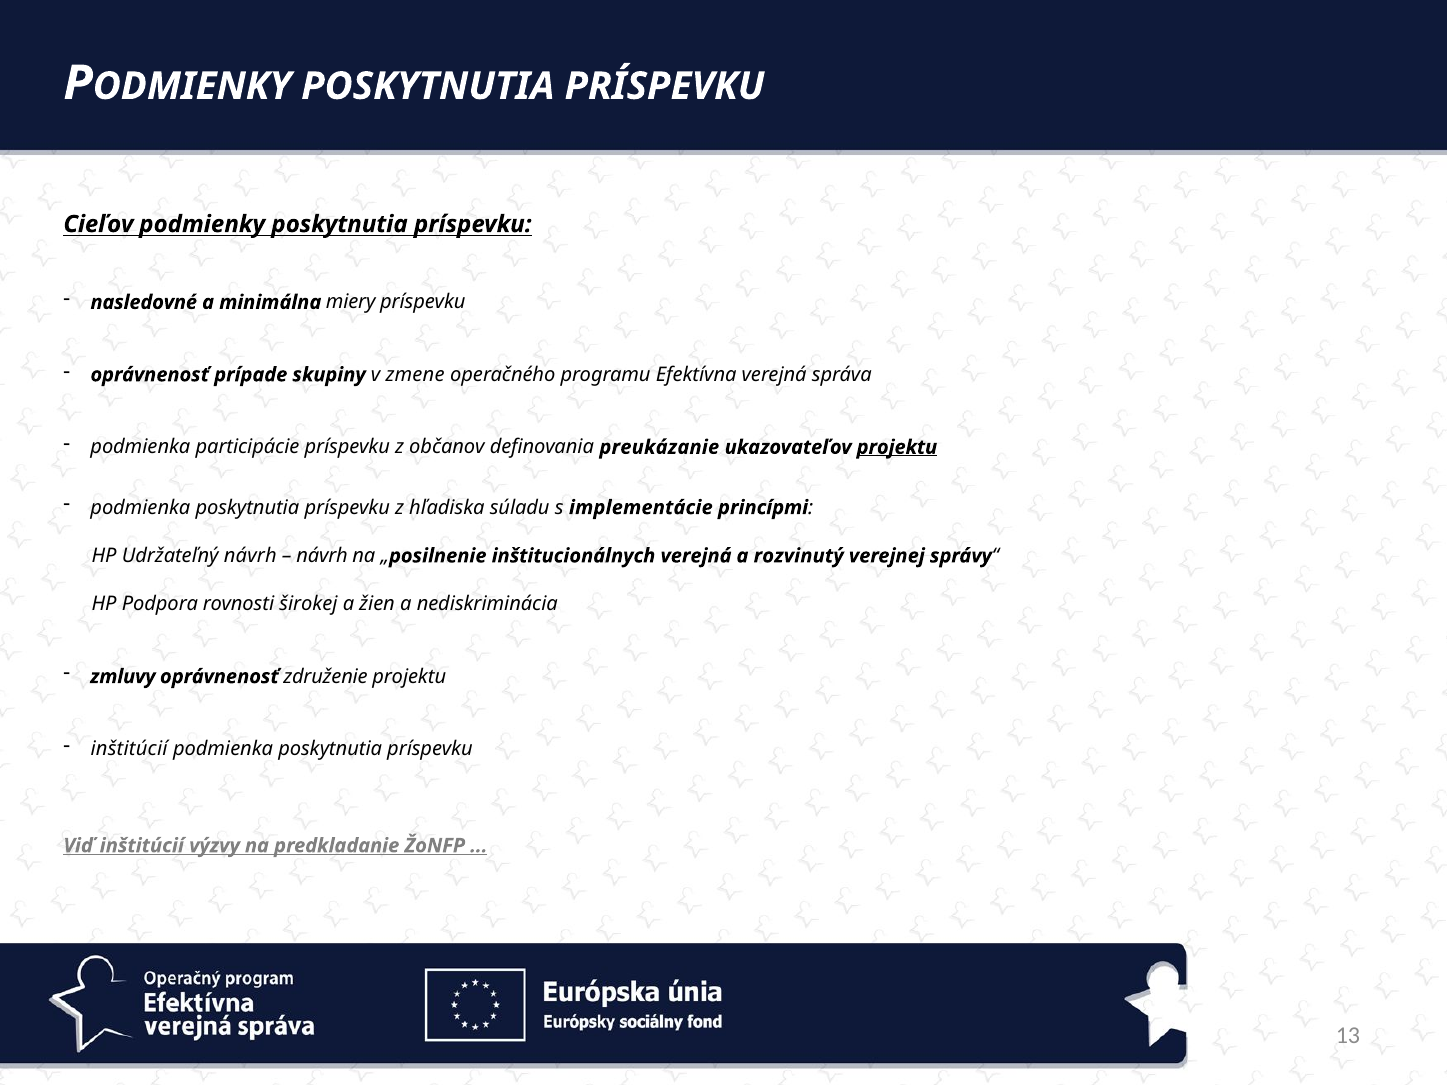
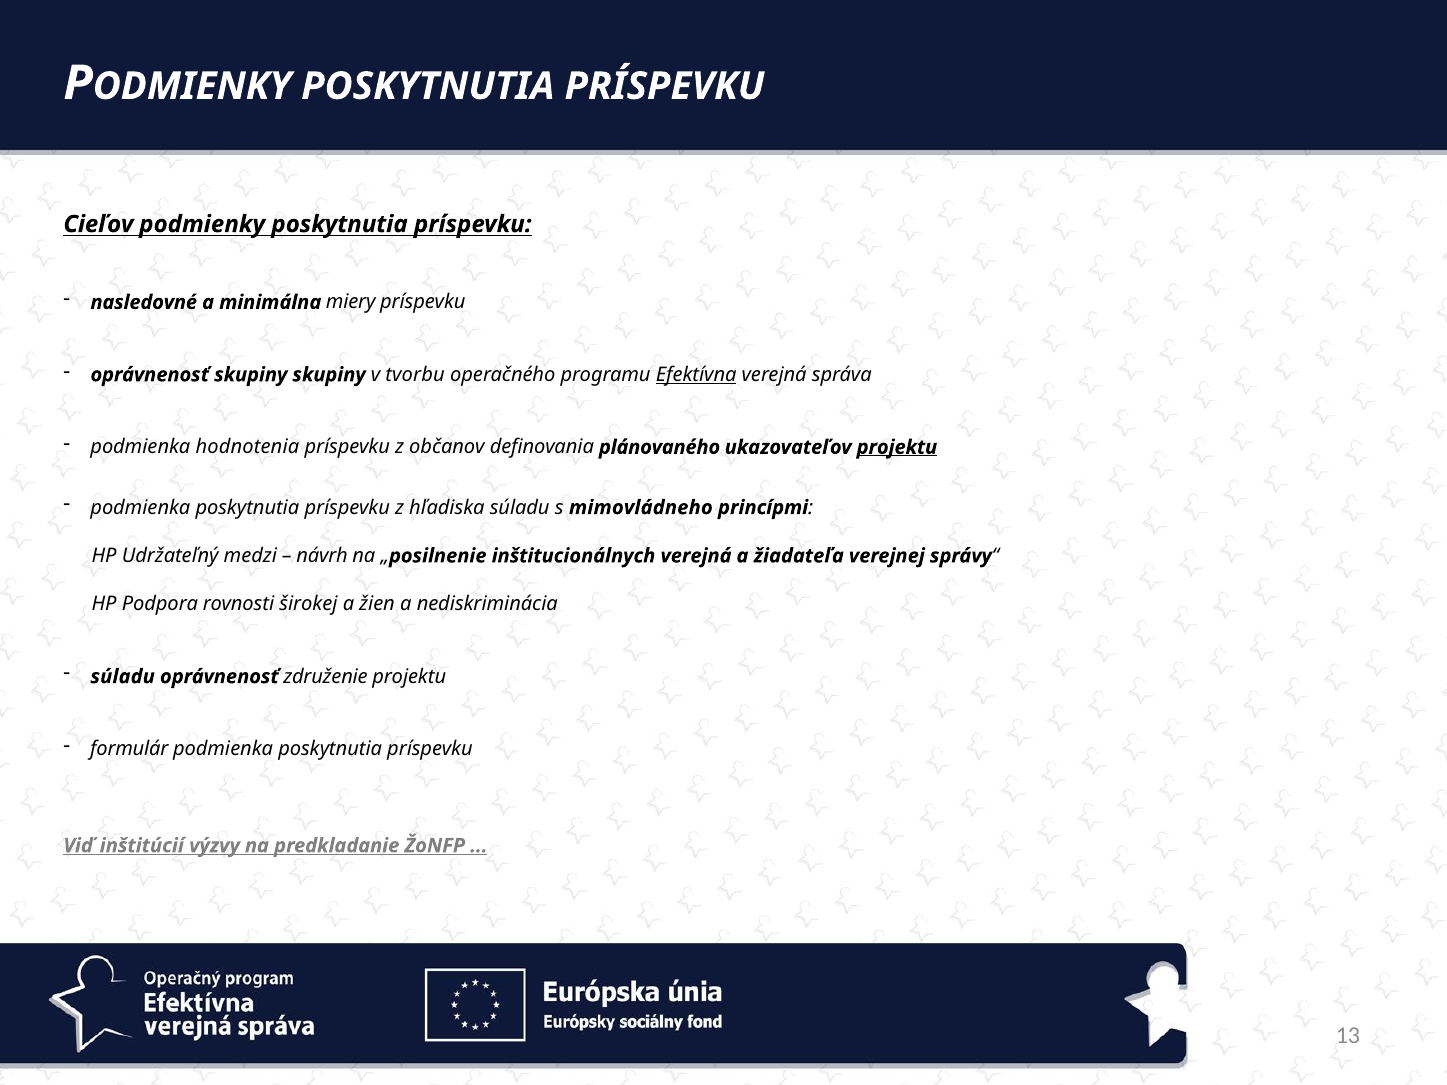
oprávnenosť prípade: prípade -> skupiny (251, 375)
zmene: zmene -> tvorbu (415, 375)
Efektívna underline: none -> present (696, 375)
participácie: participácie -> hodnotenia (247, 447)
preukázanie: preukázanie -> plánovaného (660, 447)
implementácie: implementácie -> mimovládneho (641, 508)
Udržateľný návrh: návrh -> medzi (250, 556)
rozvinutý: rozvinutý -> žiadateľa (799, 556)
zmluvy: zmluvy -> súladu (123, 677)
inštitúcií: inštitúcií -> formulár (129, 749)
